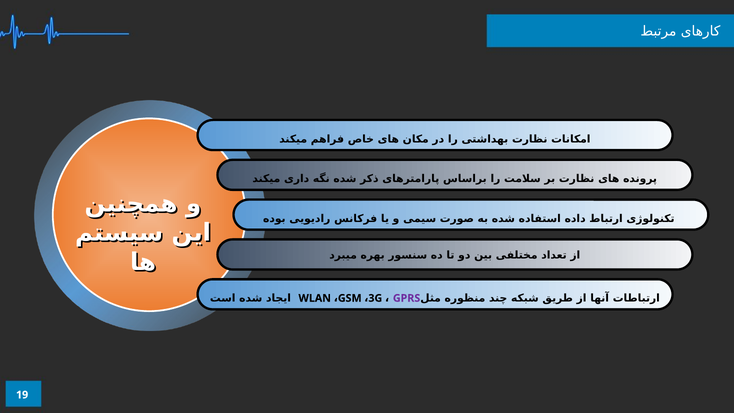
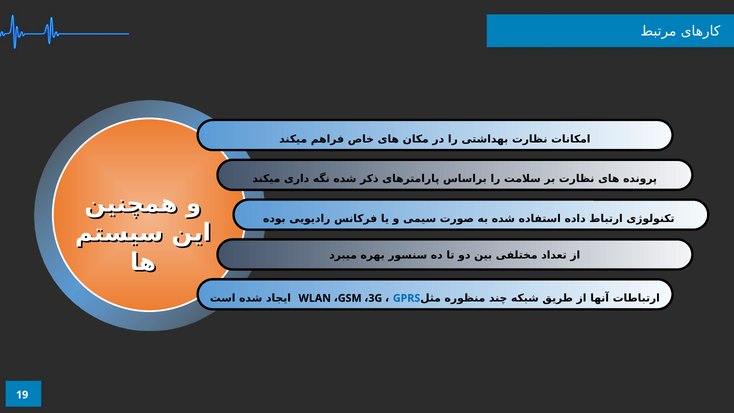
GPRS colour: purple -> blue (407, 298)
